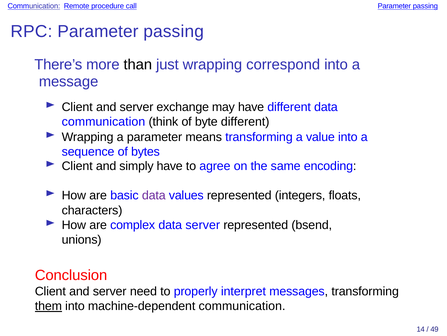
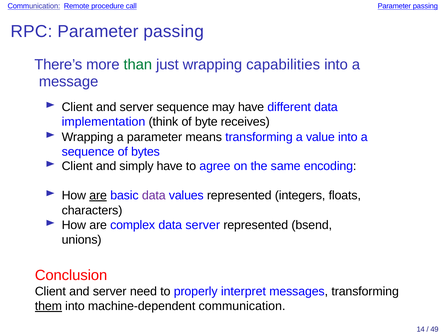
than colour: black -> green (138, 64)
correspond: correspond -> capabilities (283, 64)
server exchange: exchange -> sequence (183, 107)
communication: communication -> implementation (104, 122)
byte different: different -> receives (245, 122)
are underline: none -> present (98, 195)
